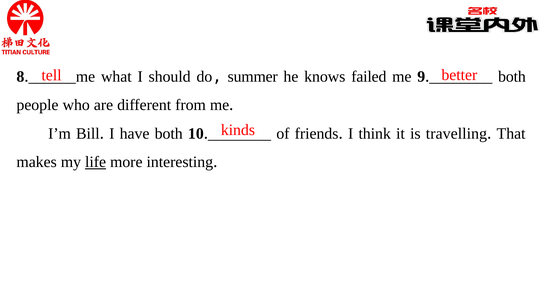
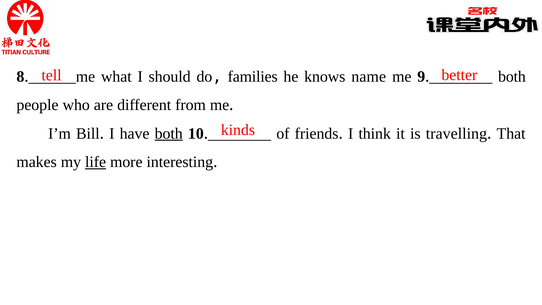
summer: summer -> families (253, 76)
failed: failed -> name (369, 76)
both underline: none -> present (169, 133)
